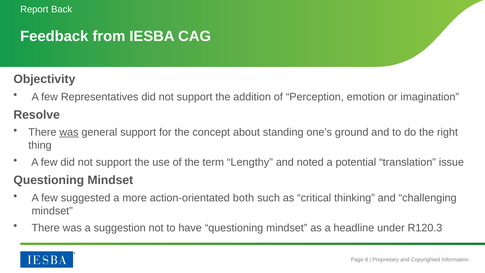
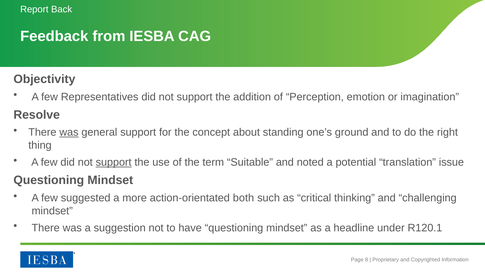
support underline: none -> present (114, 162)
Lengthy: Lengthy -> Suitable (250, 162)
R120.3: R120.3 -> R120.1 (425, 228)
